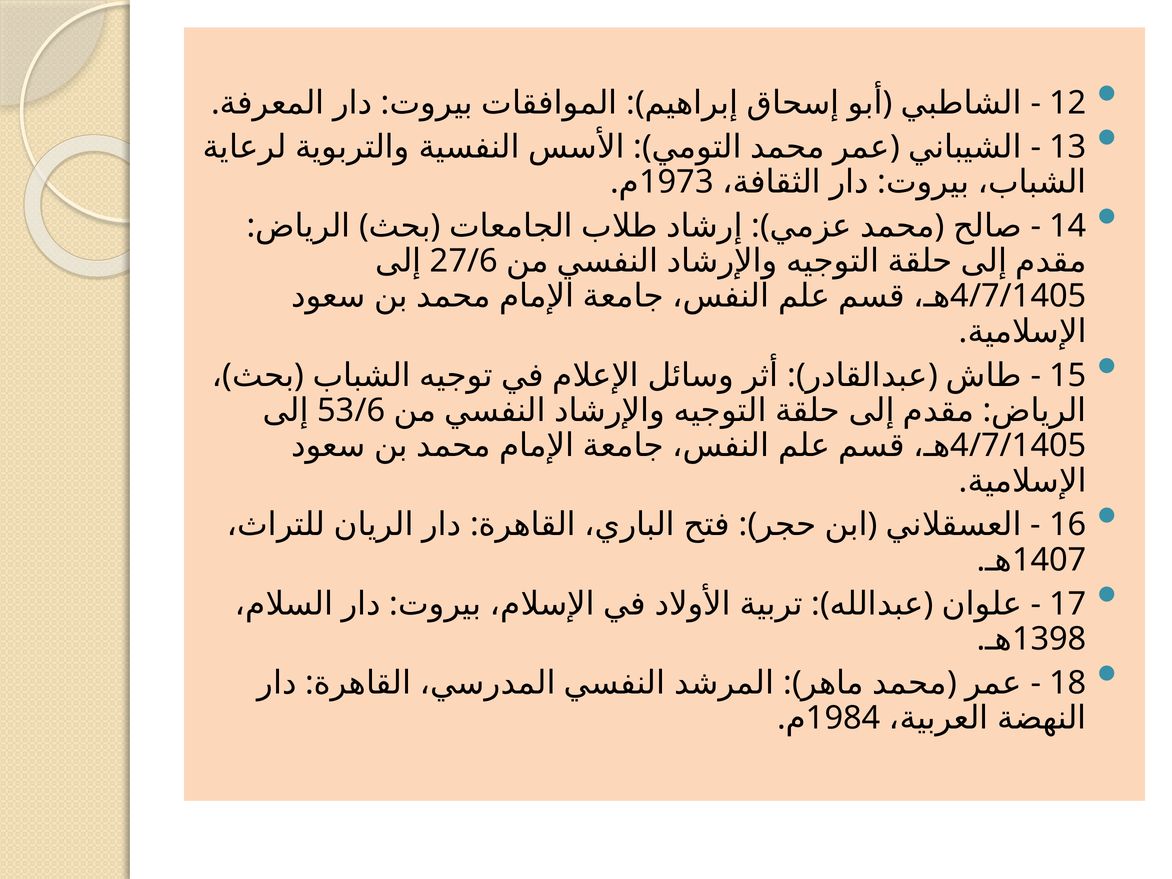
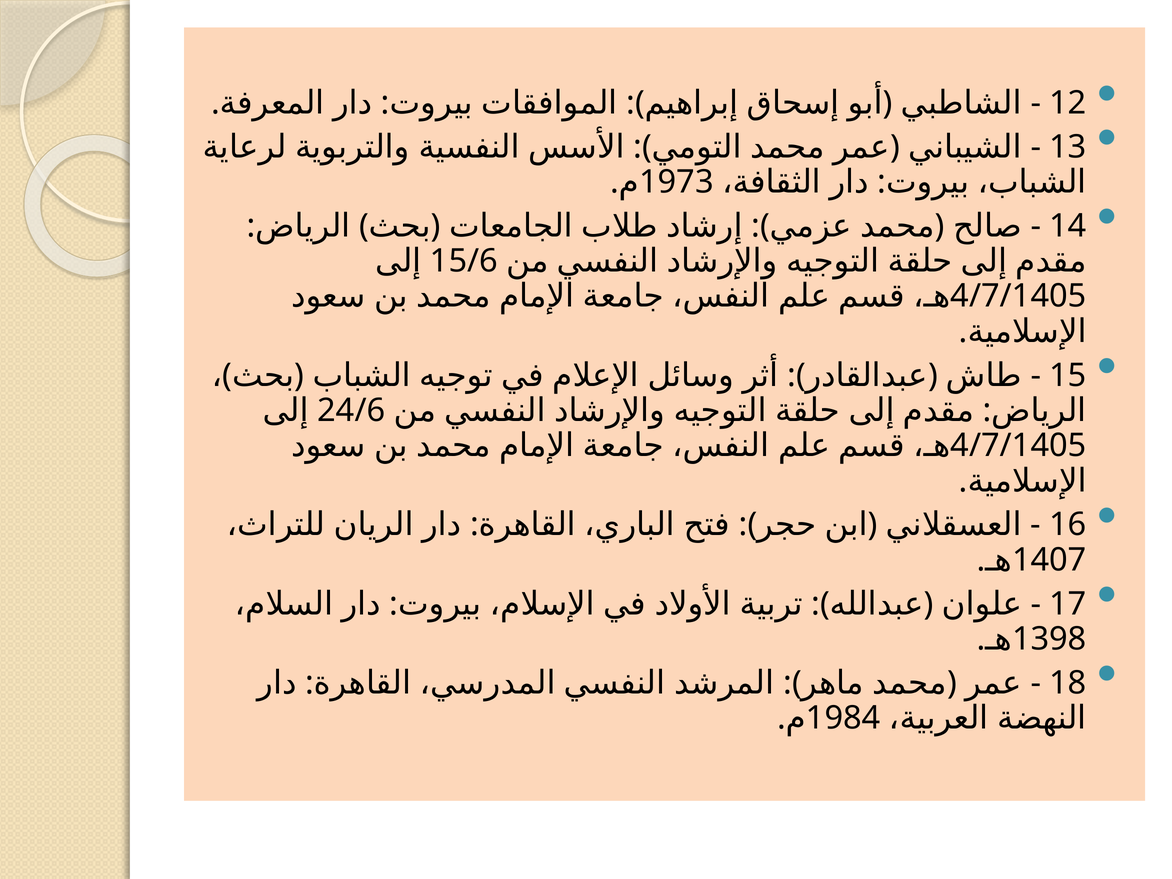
27/6: 27/6 -> 15/6 (464, 261)
53/6: 53/6 -> 24/6 (351, 410)
